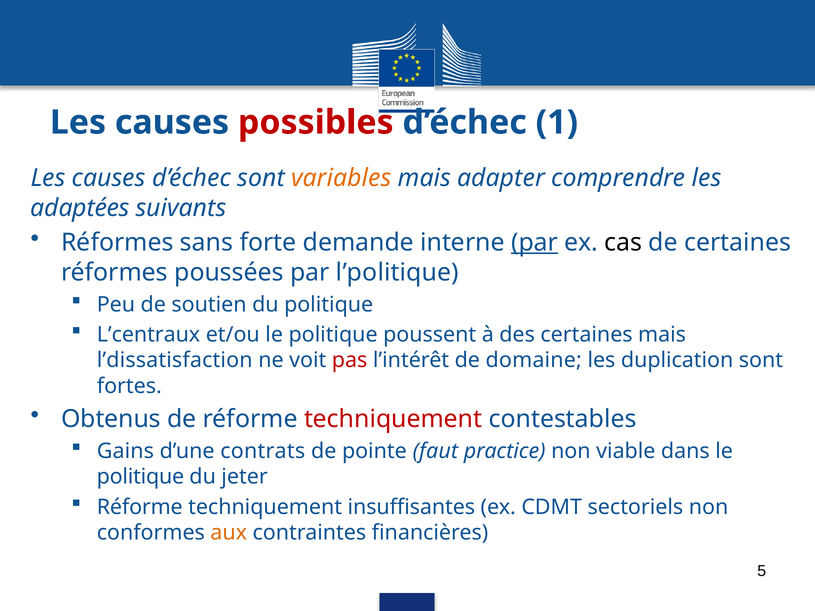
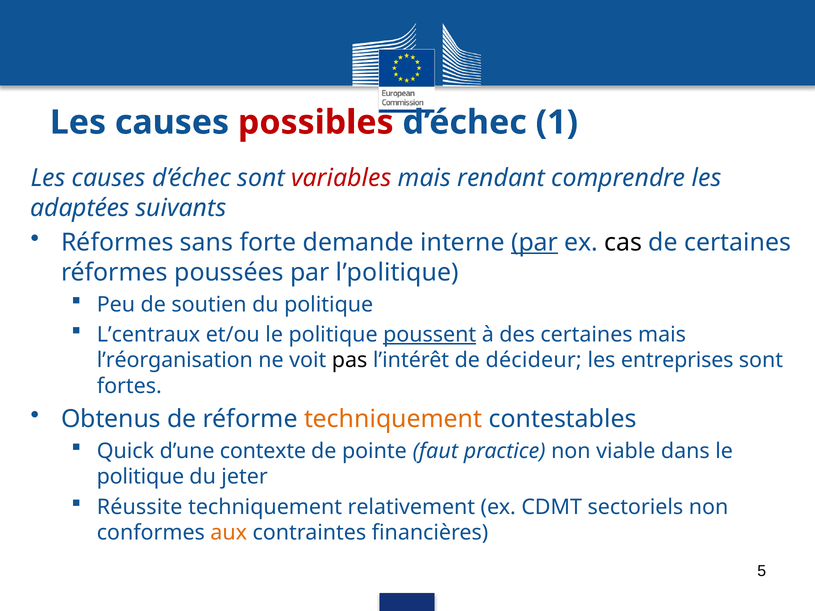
variables colour: orange -> red (341, 178)
adapter: adapter -> rendant (501, 178)
poussent underline: none -> present (430, 335)
l’dissatisfaction: l’dissatisfaction -> l’réorganisation (175, 360)
pas colour: red -> black (350, 360)
domaine: domaine -> décideur (534, 360)
duplication: duplication -> entreprises (677, 360)
techniquement colour: red -> orange (393, 419)
Gains: Gains -> Quick (125, 451)
contrats: contrats -> contexte (263, 451)
Réforme: Réforme -> Réussite (140, 507)
insuffisantes: insuffisantes -> relativement (411, 507)
